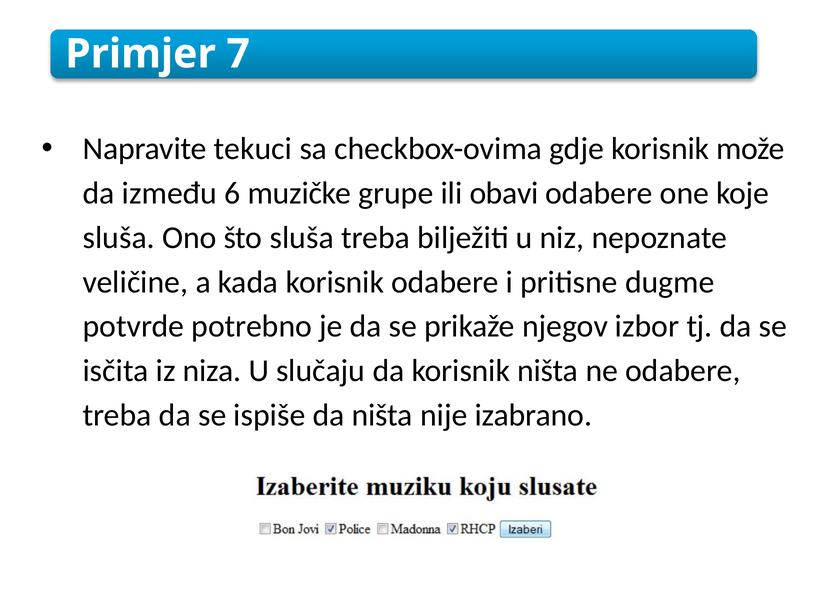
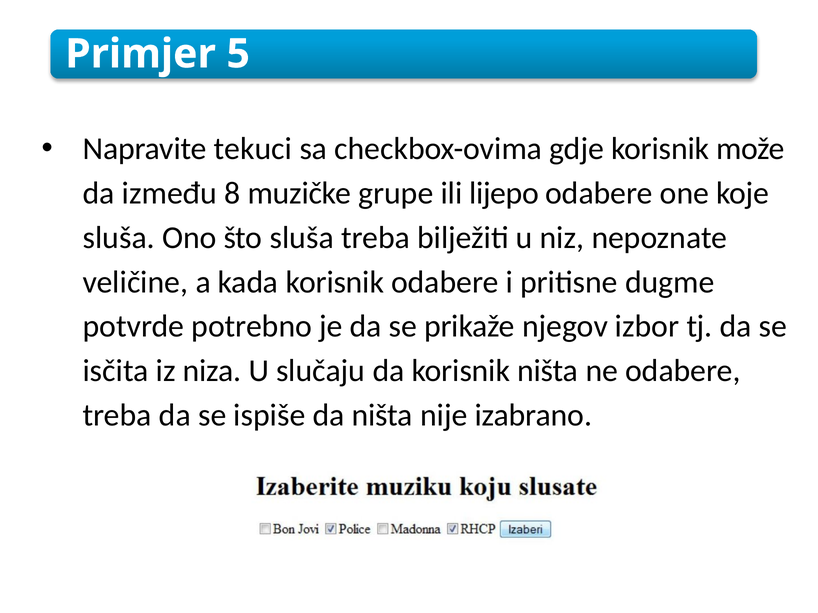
7: 7 -> 5 (238, 54)
6: 6 -> 8 (232, 193)
obavi: obavi -> lijepo (504, 193)
